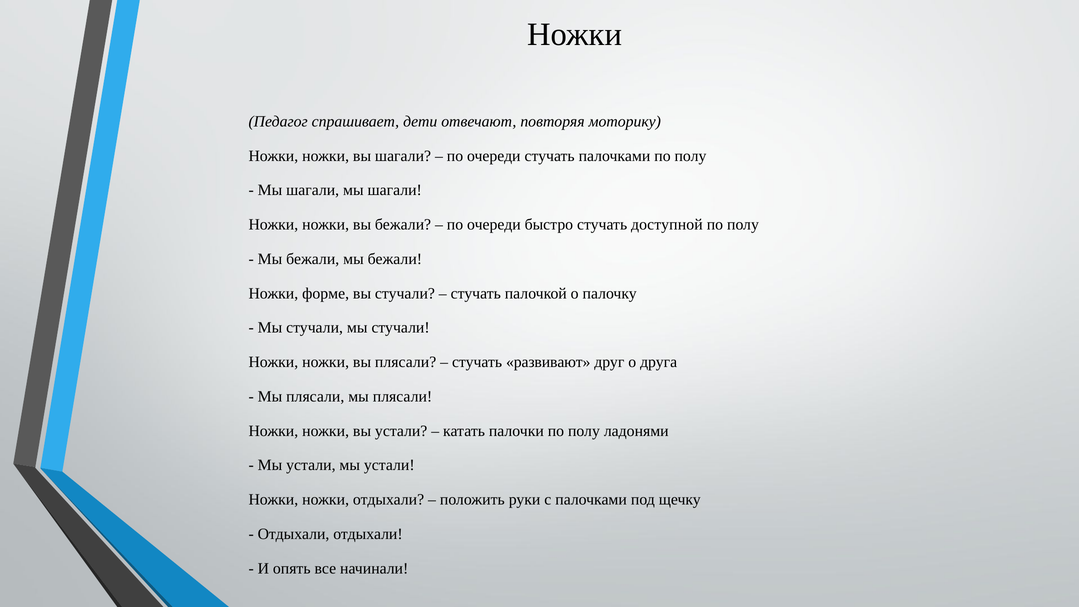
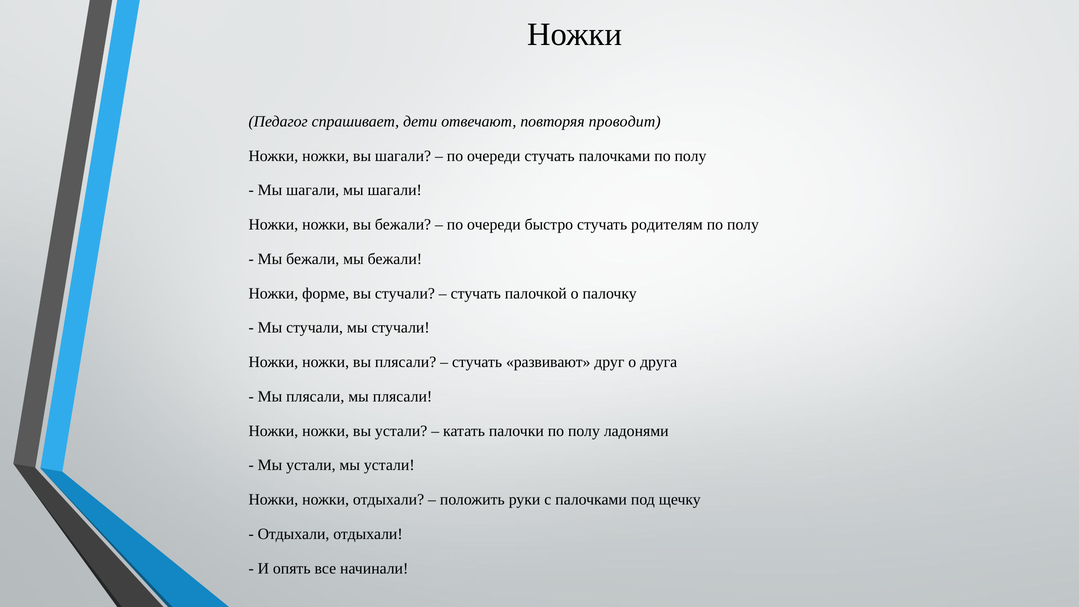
моторику: моторику -> проводит (625, 121)
доступной: доступной -> родителям (667, 225)
